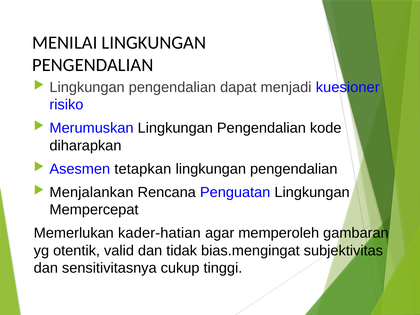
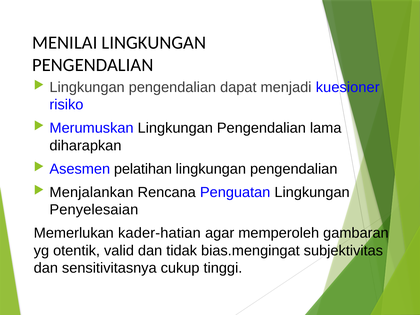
kode: kode -> lama (326, 128)
tetapkan: tetapkan -> pelatihan (143, 169)
Mempercepat: Mempercepat -> Penyelesaian (94, 210)
